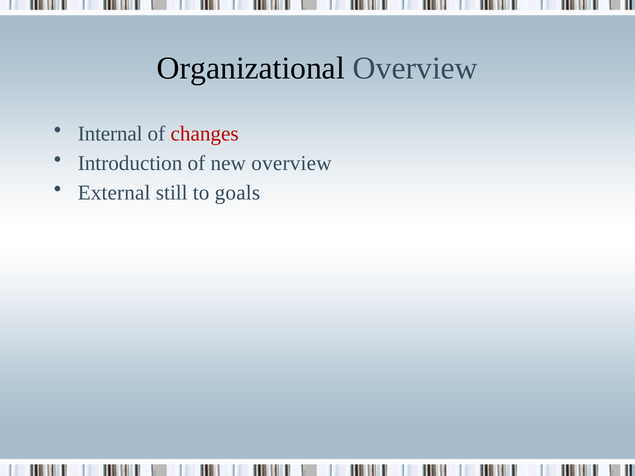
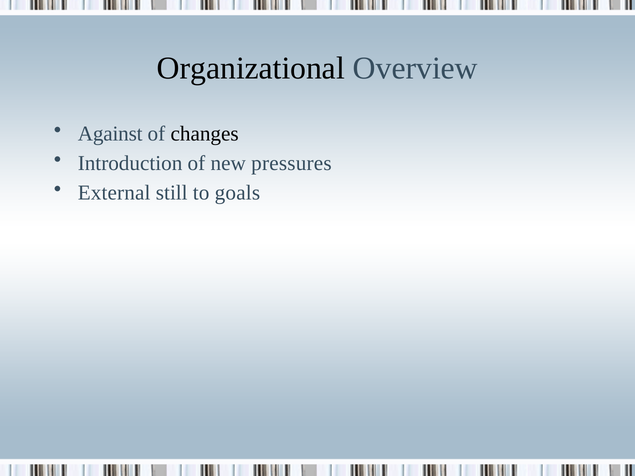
Internal: Internal -> Against (110, 134)
changes colour: red -> black (205, 134)
new overview: overview -> pressures (291, 163)
